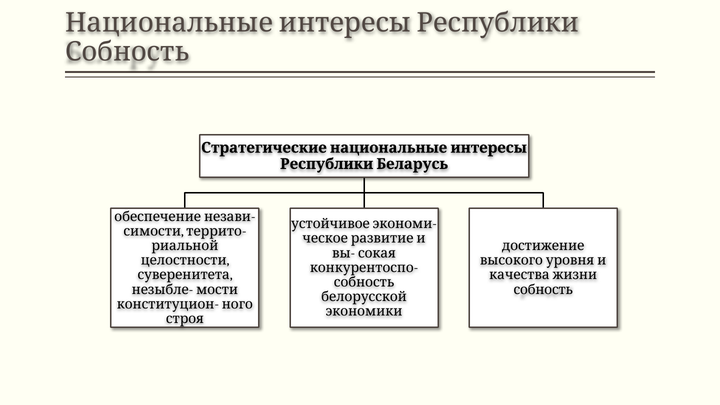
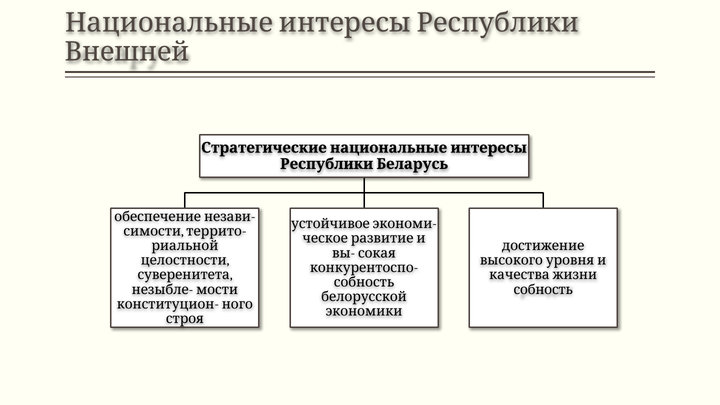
Собность: Собность -> Внешней (127, 52)
